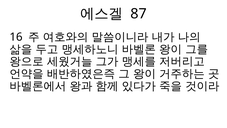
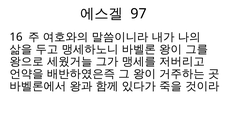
87: 87 -> 97 (139, 14)
